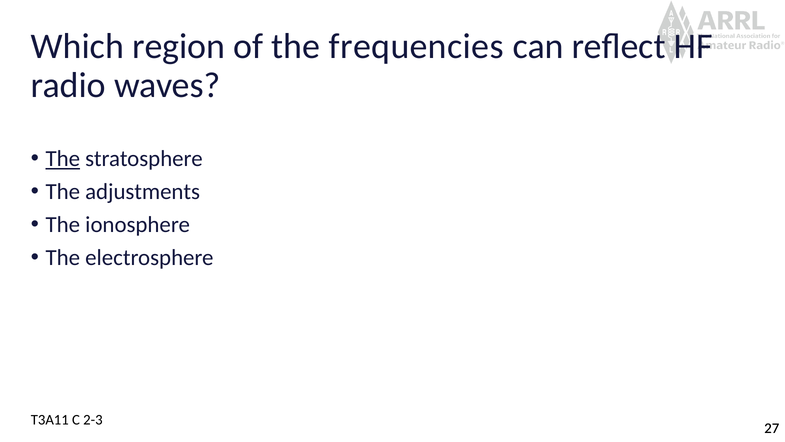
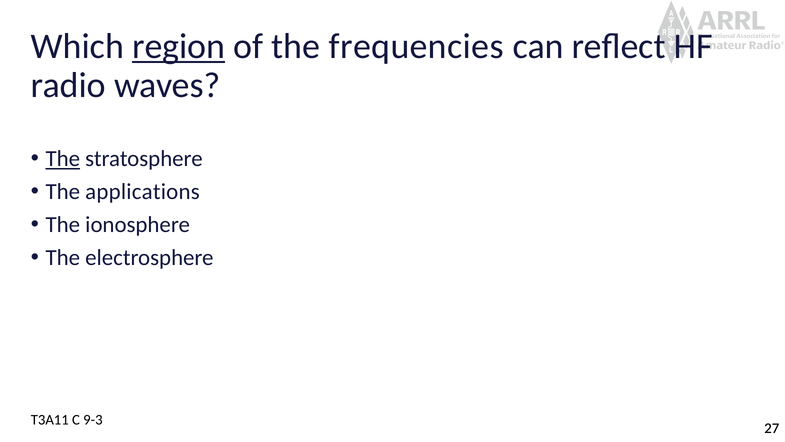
region underline: none -> present (179, 46)
adjustments: adjustments -> applications (142, 192)
2-3: 2-3 -> 9-3 (93, 420)
